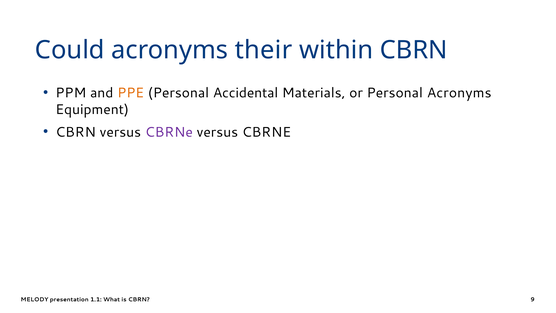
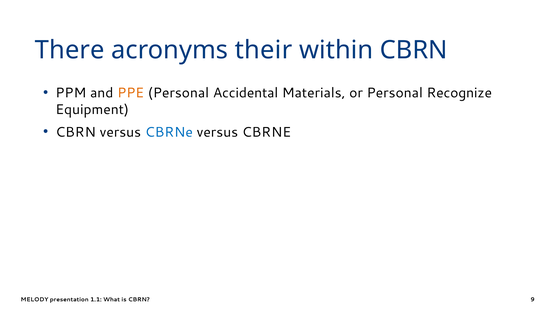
Could: Could -> There (70, 50)
Personal Acronyms: Acronyms -> Recognize (459, 93)
CBRNe colour: purple -> blue (169, 132)
